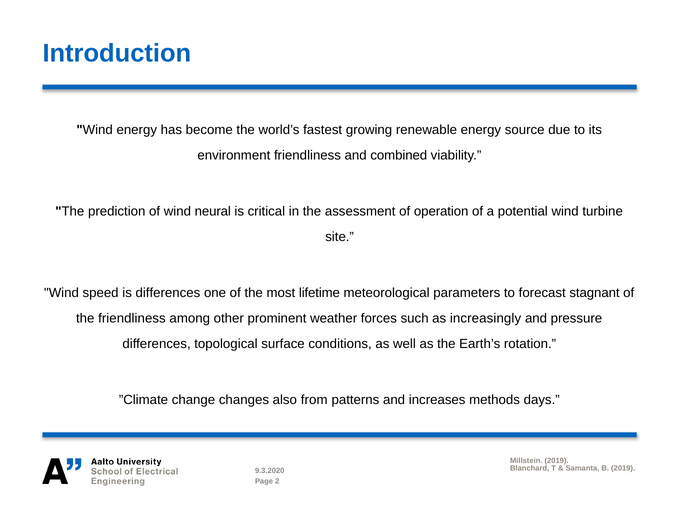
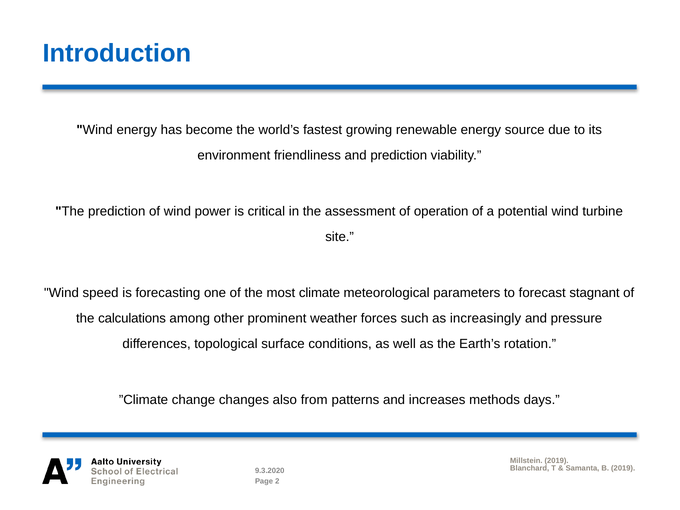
and combined: combined -> prediction (399, 155)
neural: neural -> power (213, 211)
is differences: differences -> forecasting (168, 293)
lifetime: lifetime -> climate (319, 293)
the friendliness: friendliness -> calculations (132, 318)
